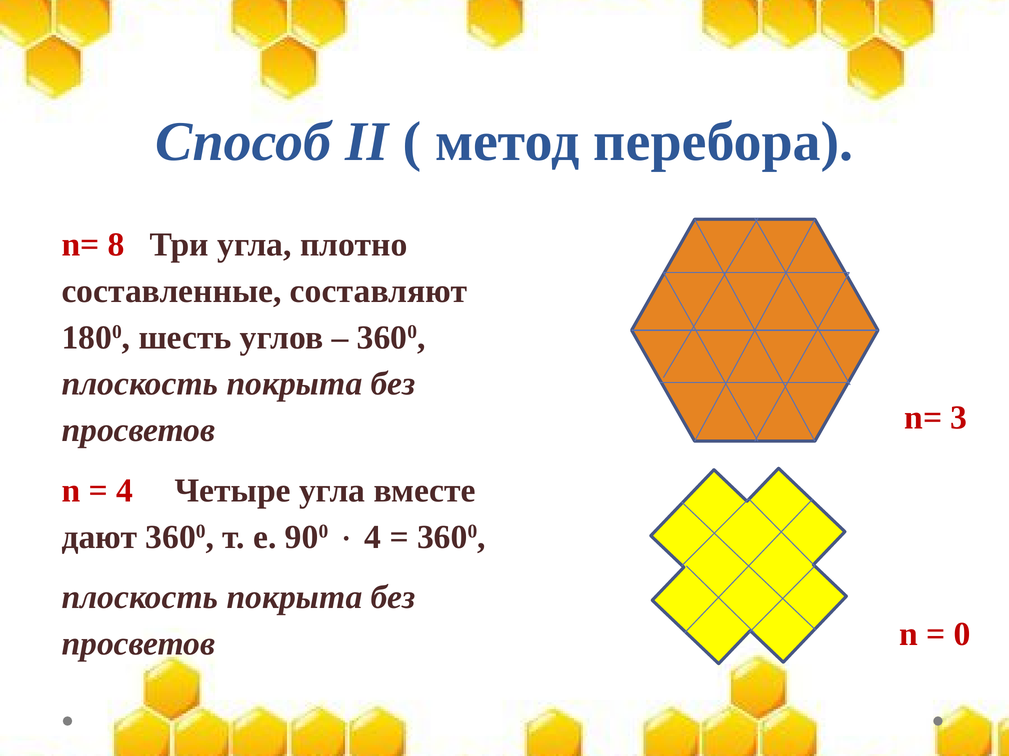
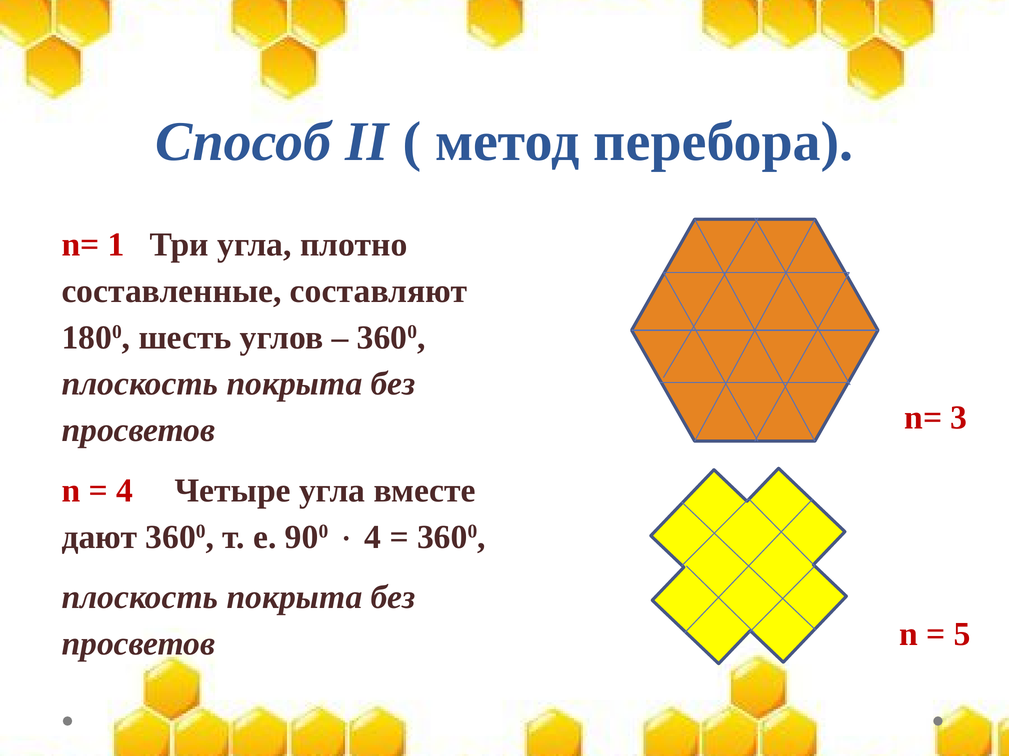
8: 8 -> 1 (116, 245)
0: 0 -> 5 (962, 635)
